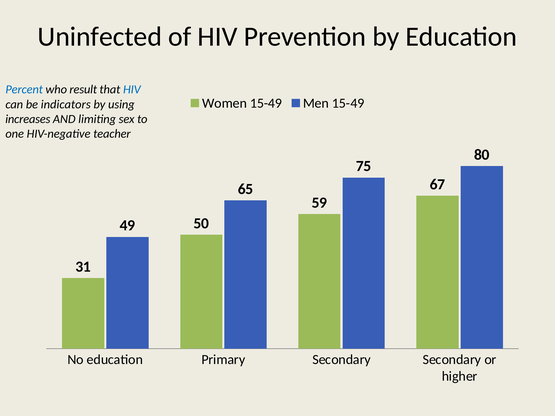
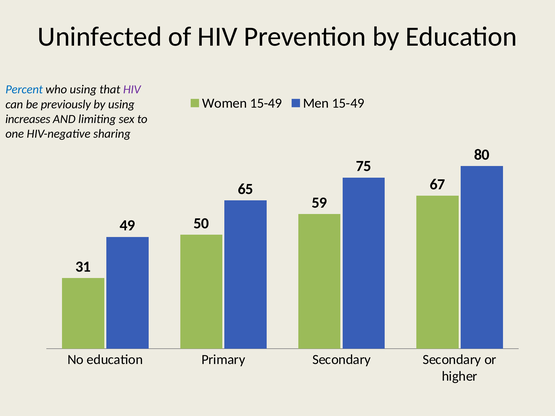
who result: result -> using (83, 90)
HIV colour: blue -> purple (132, 90)
indicators: indicators -> previously (66, 104)
teacher: teacher -> sharing (112, 134)
